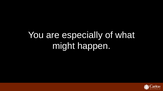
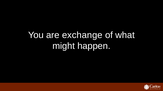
especially: especially -> exchange (82, 35)
